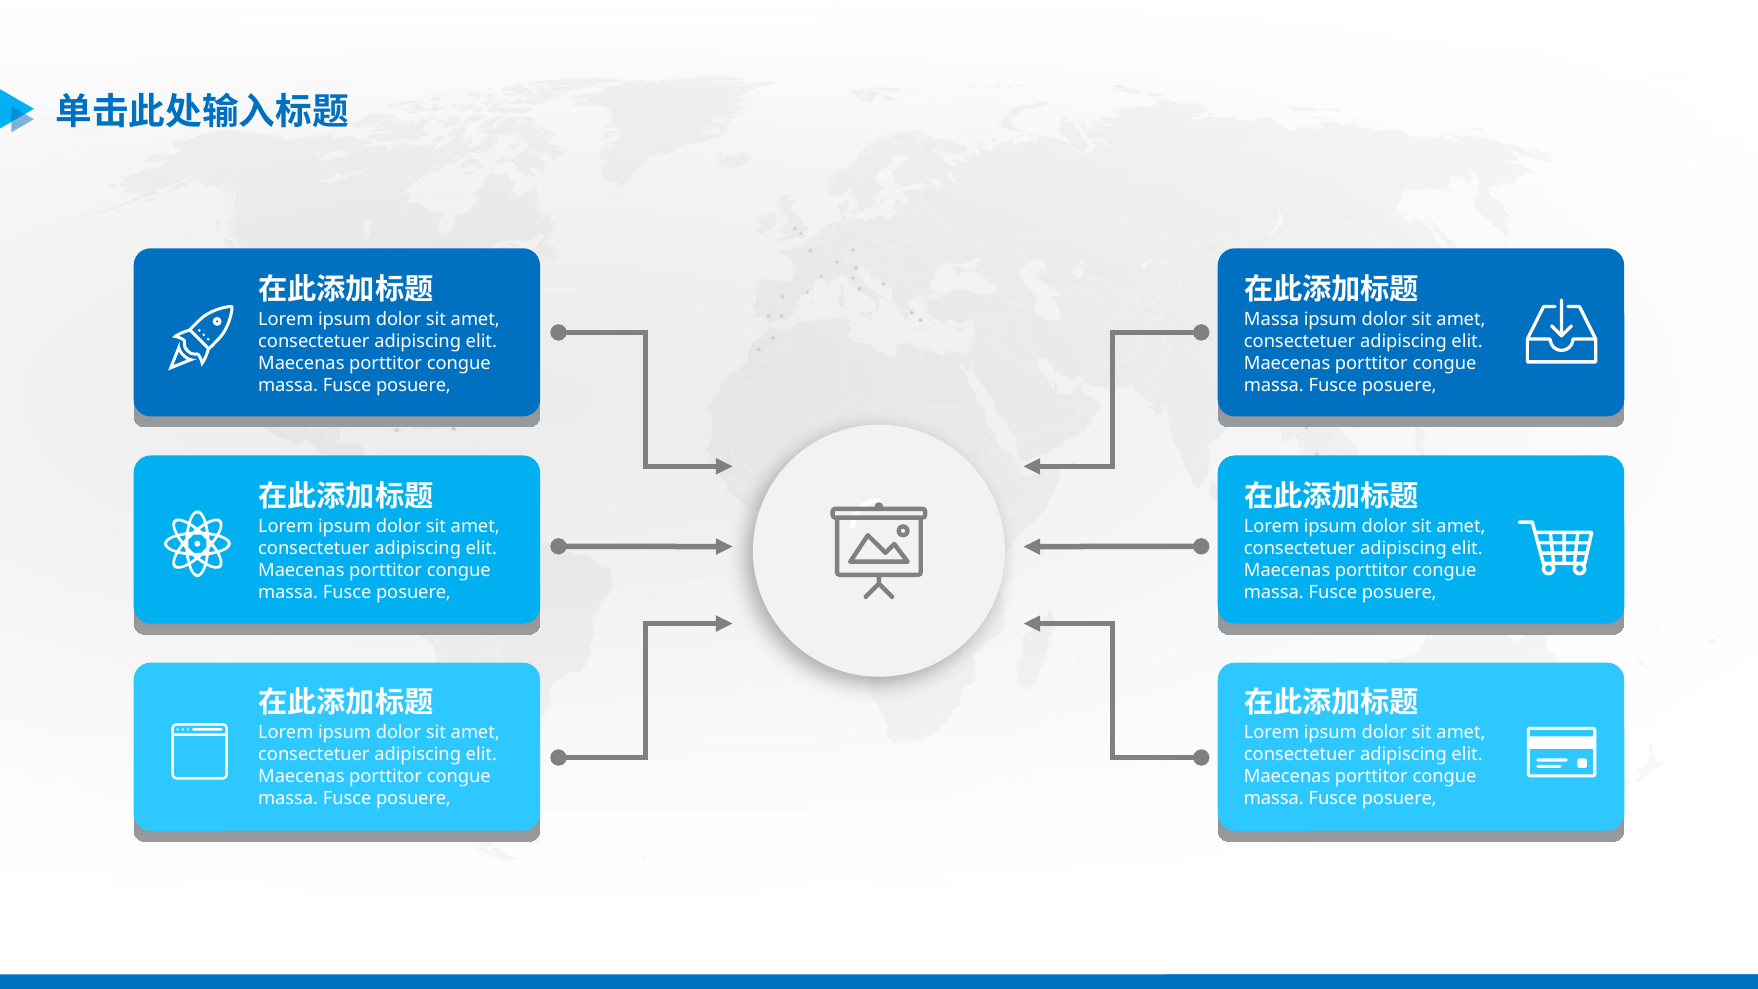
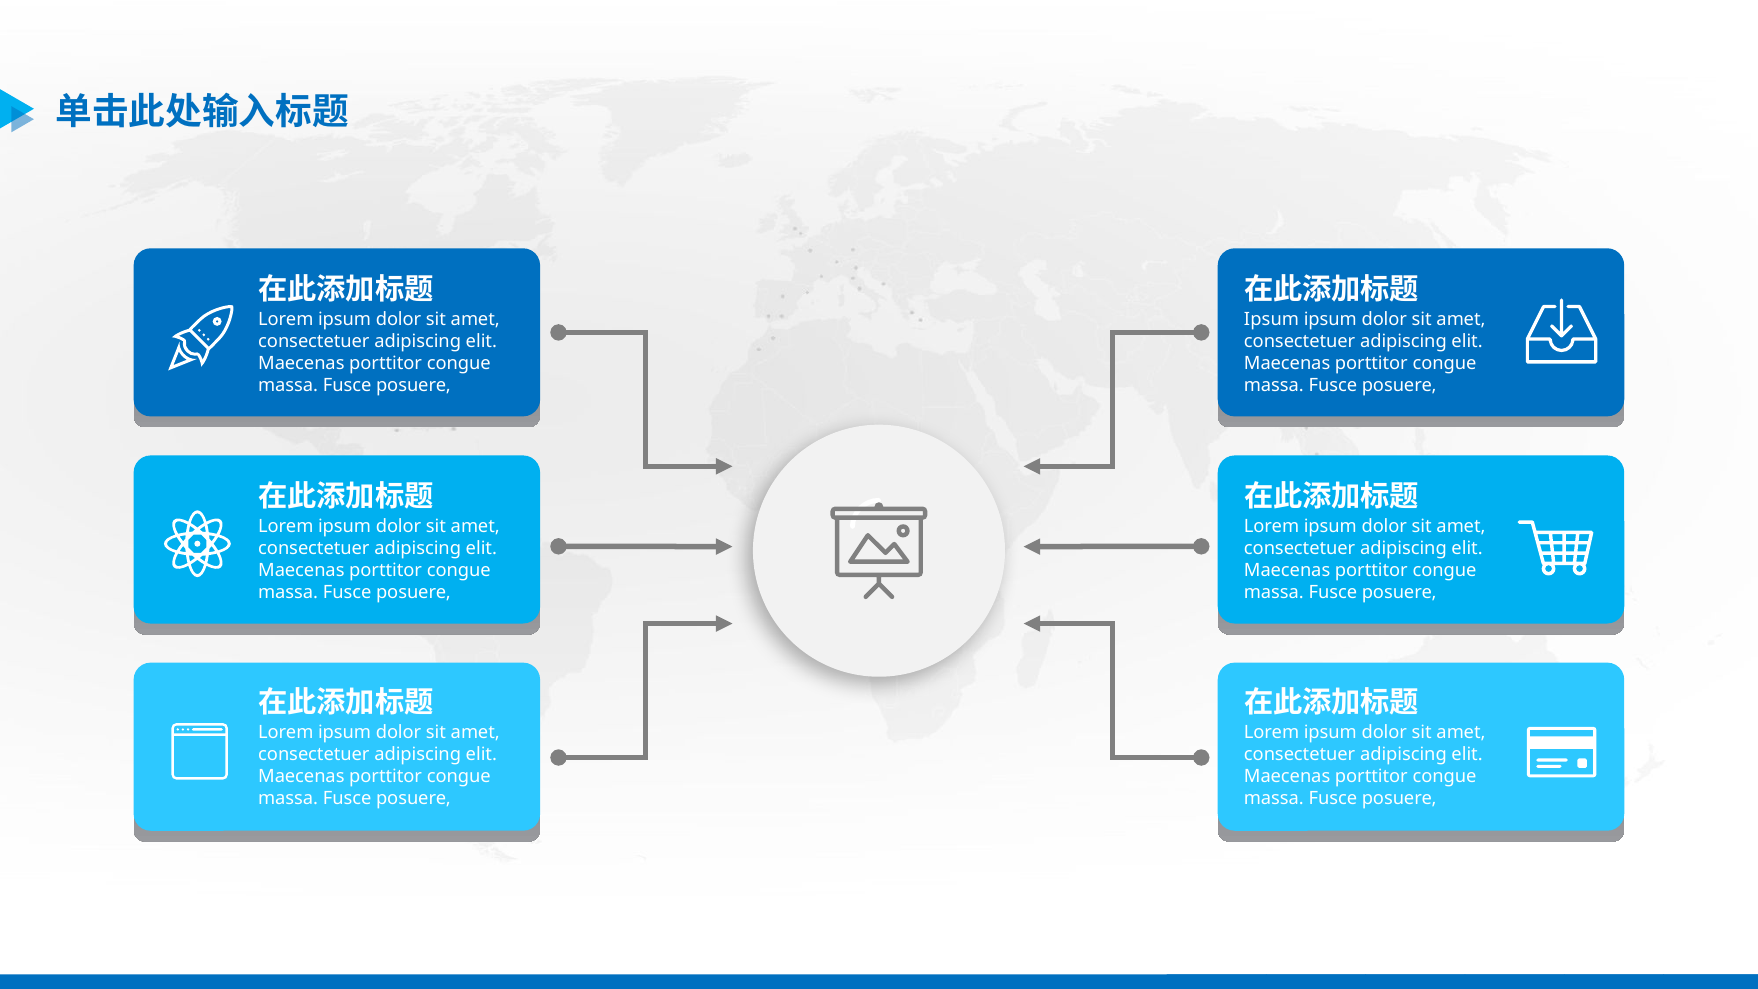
Massa: Massa -> Ipsum (1272, 320)
